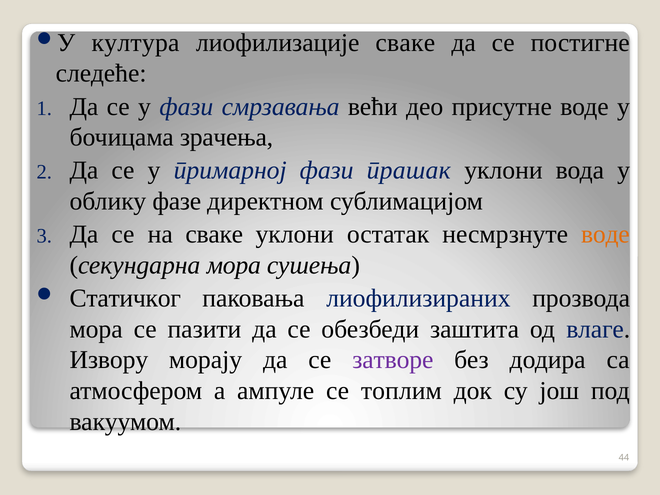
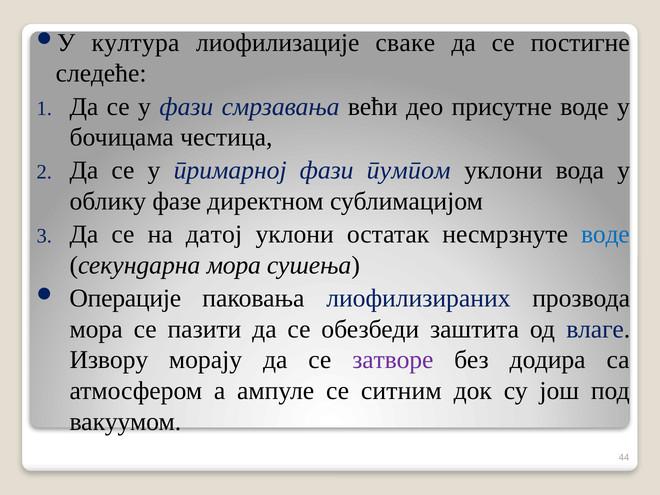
зрачења: зрачења -> честица (226, 137)
прашак: прашак -> пумпом (409, 170)
на сваке: сваке -> датој (214, 234)
воде colour: orange -> blue (605, 234)
Статичког: Статичког -> Операције (125, 298)
топлим: топлим -> ситним (401, 391)
